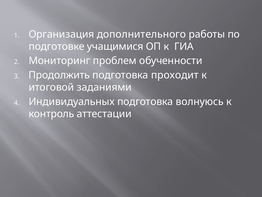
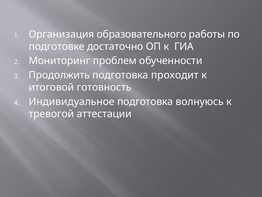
дополнительного: дополнительного -> образовательного (142, 34)
учащимися: учащимися -> достаточно (115, 46)
заданиями: заданиями -> готовность (104, 87)
Индивидуальных: Индивидуальных -> Индивидуальное (72, 101)
контроль: контроль -> тревогой (51, 114)
